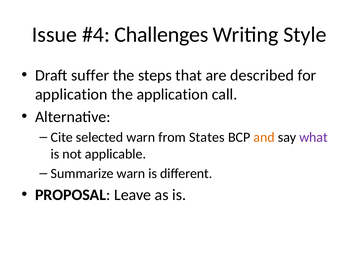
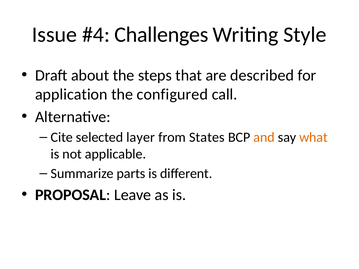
suffer: suffer -> about (90, 75)
the application: application -> configured (172, 94)
selected warn: warn -> layer (141, 137)
what colour: purple -> orange (314, 137)
Summarize warn: warn -> parts (131, 174)
